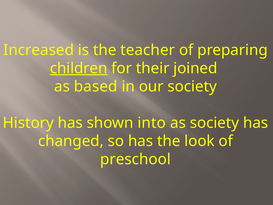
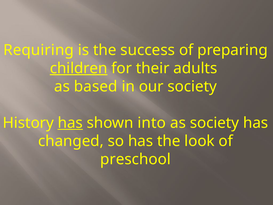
Increased: Increased -> Requiring (39, 50)
teacher: teacher -> success (148, 50)
joined: joined -> adults (195, 68)
has underline: none -> present (70, 123)
